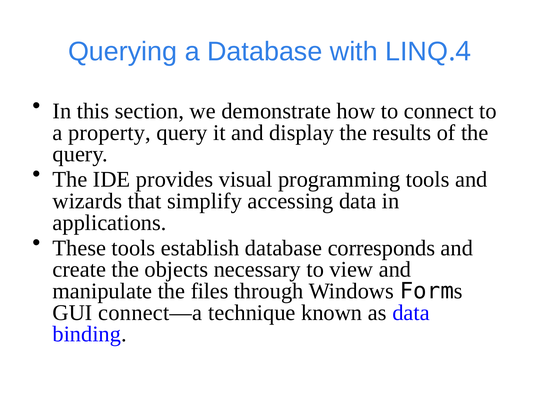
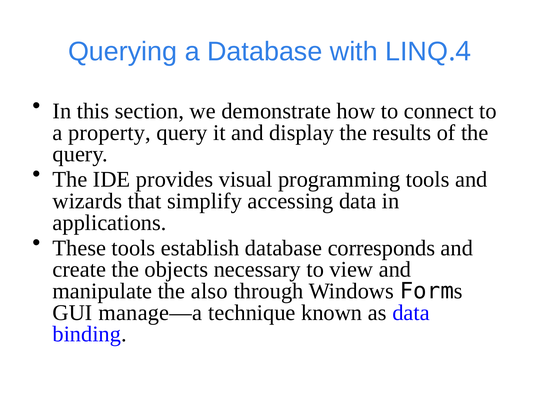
files: files -> also (209, 291)
connect—a: connect—a -> manage—a (150, 313)
